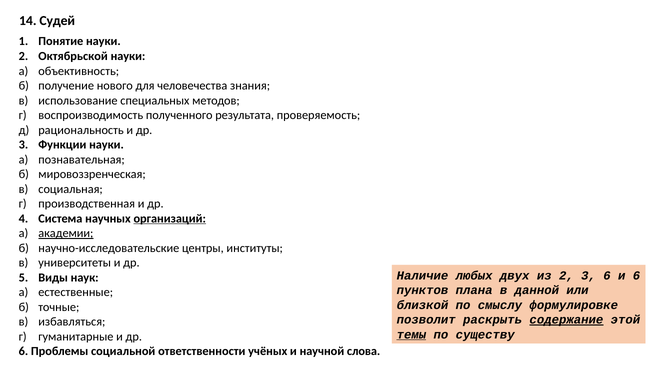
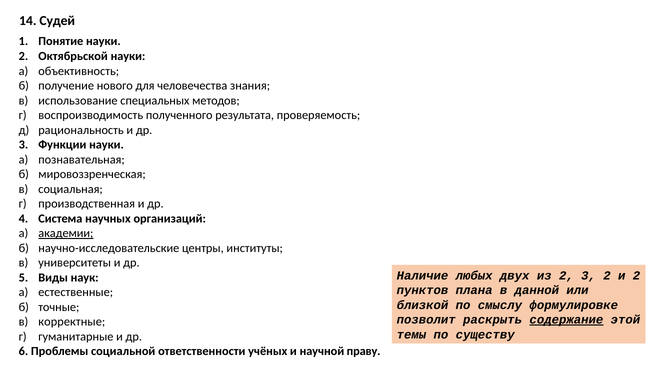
организаций underline: present -> none (170, 219)
3 6: 6 -> 2 (607, 276)
и 6: 6 -> 2 (637, 276)
избавляться: избавляться -> корректные (72, 322)
темы underline: present -> none (411, 335)
слова: слова -> праву (364, 351)
